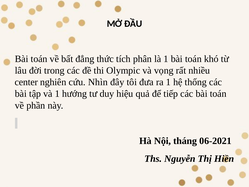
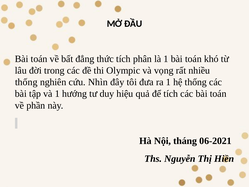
center: center -> thống (26, 82)
để tiếp: tiếp -> tích (171, 94)
